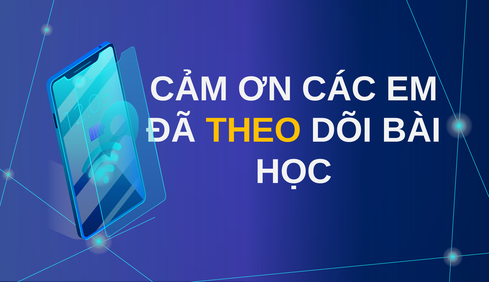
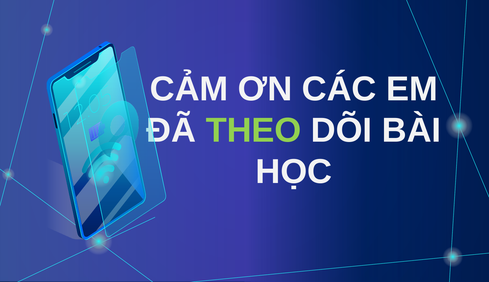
THEO colour: yellow -> light green (254, 130)
